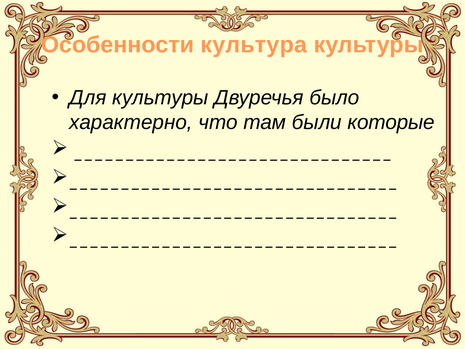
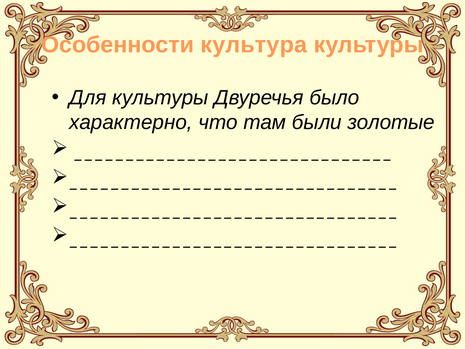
которые: которые -> золотые (391, 122)
